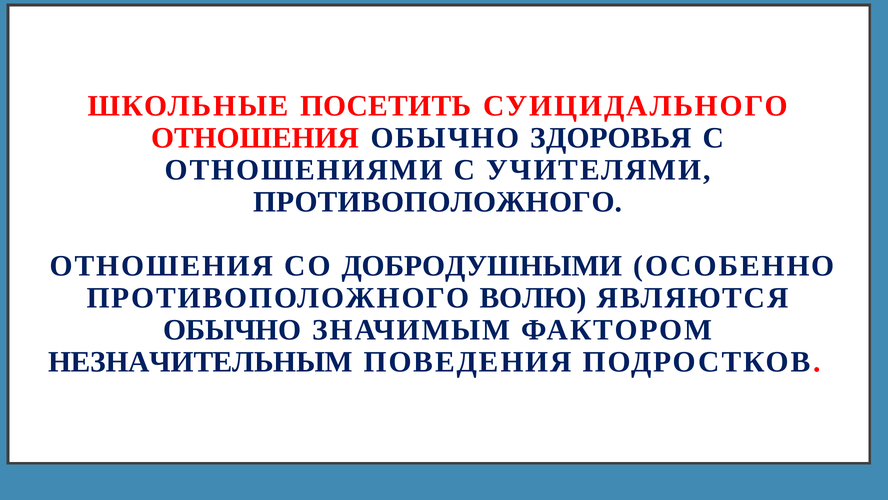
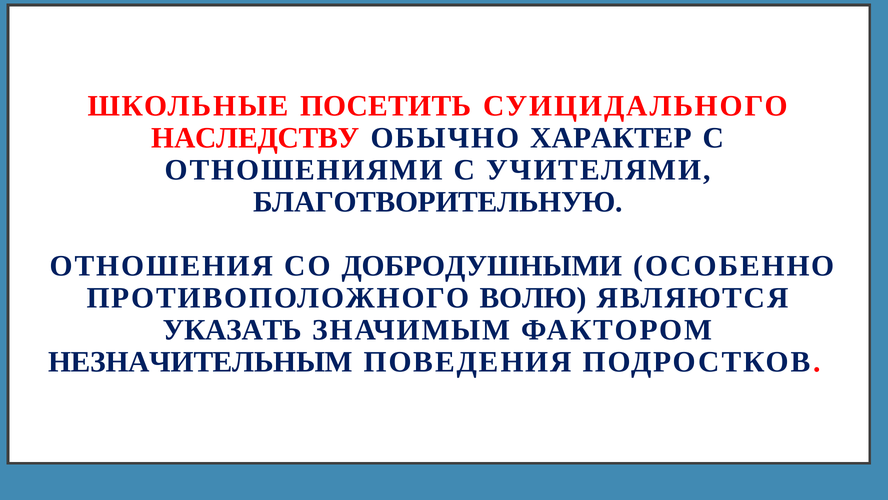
ОТНОШЕНИЯ: ОТНОШЕНИЯ -> НАСЛЕДСТВУ (255, 138)
ЗДОРОВЬЯ: ЗДОРОВЬЯ -> ХАРАКТЕР (611, 138)
ПРОТИВОПОЛОЖНОГО: ПРОТИВОПОЛОЖНОГО -> БЛАГОТВОРИТЕЛЬНУЮ (438, 202)
ОБЫЧНО: ОБЫЧНО -> УКАЗАТЬ (232, 330)
